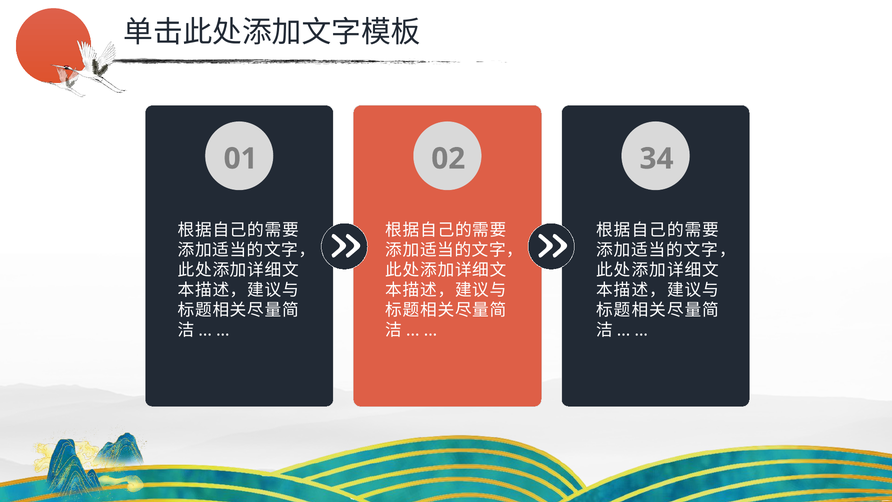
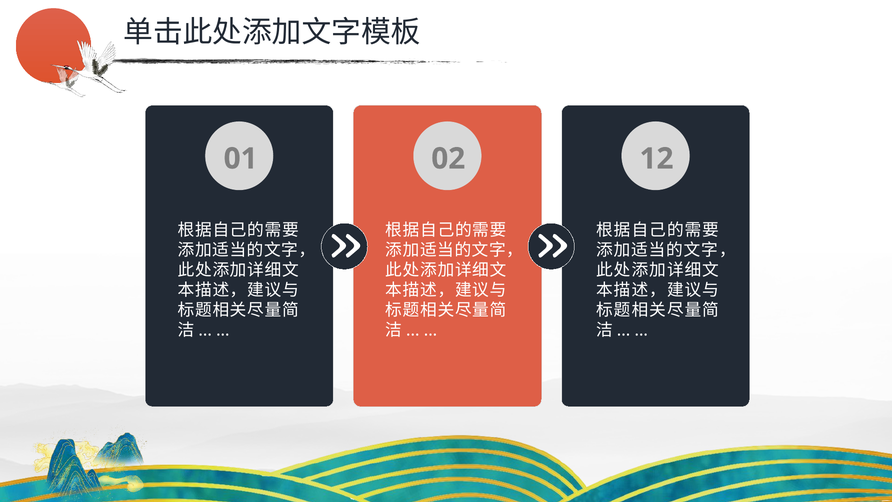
34: 34 -> 12 (657, 159)
